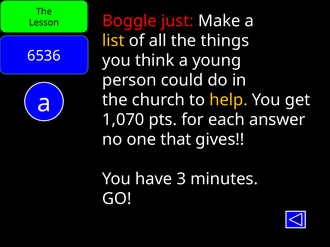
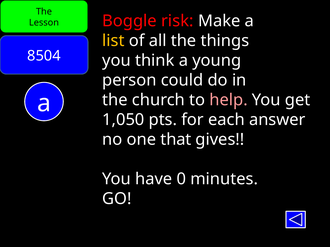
just: just -> risk (177, 21)
6536: 6536 -> 8504 (44, 56)
help colour: yellow -> pink (229, 100)
1,070: 1,070 -> 1,050 (123, 120)
3: 3 -> 0 (181, 179)
